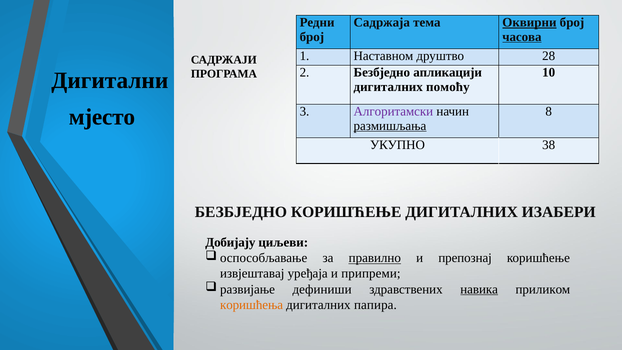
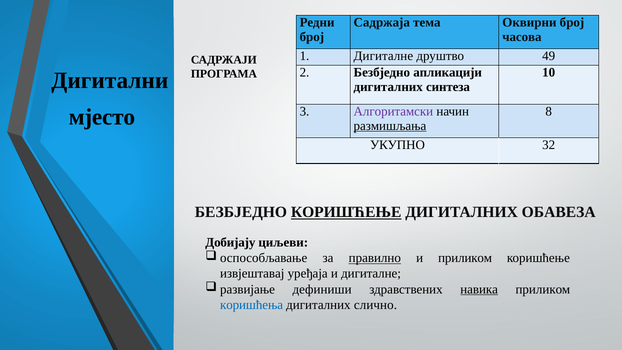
Оквирни underline: present -> none (529, 22)
часова underline: present -> none (522, 37)
1 Наставном: Наставном -> Дигиталне (383, 56)
28: 28 -> 49 (549, 56)
помоћу: помоћу -> синтеза (448, 87)
38: 38 -> 32 (549, 145)
КОРИШЋЕЊЕ underline: none -> present (346, 212)
ИЗАБЕРИ: ИЗАБЕРИ -> ОБАВЕЗА (559, 212)
и препознај: препознај -> приликом (465, 258)
и припреми: припреми -> дигиталне (371, 274)
коришћења colour: orange -> blue (252, 305)
папира: папира -> слично (375, 305)
